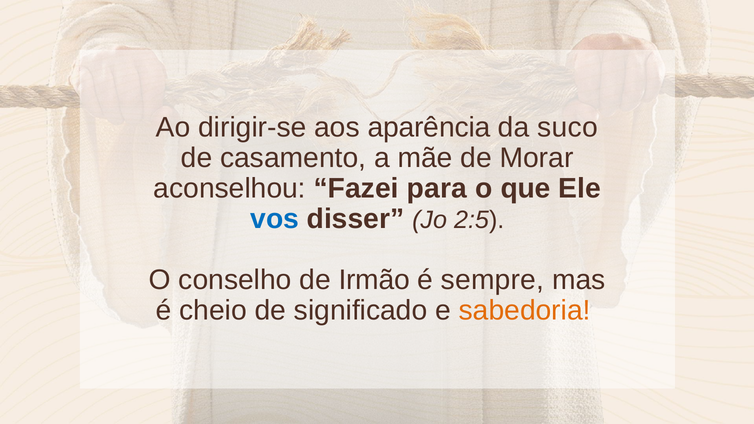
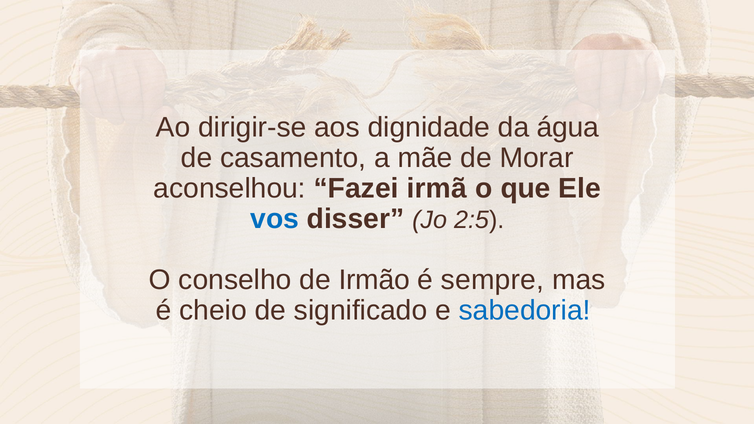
aparência: aparência -> dignidade (429, 127)
suco: suco -> água (568, 127)
para: para -> irmã (437, 189)
sabedoria colour: orange -> blue (525, 311)
